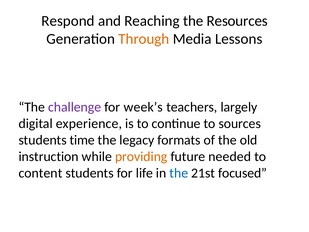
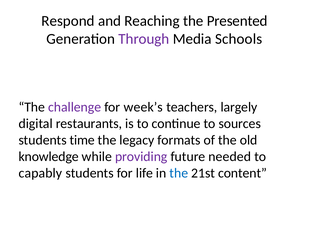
Resources: Resources -> Presented (237, 21)
Through colour: orange -> purple (144, 39)
Lessons: Lessons -> Schools (239, 39)
experience: experience -> restaurants (89, 123)
instruction: instruction -> knowledge (49, 156)
providing colour: orange -> purple (141, 156)
content: content -> capably (40, 173)
focused: focused -> content (242, 173)
